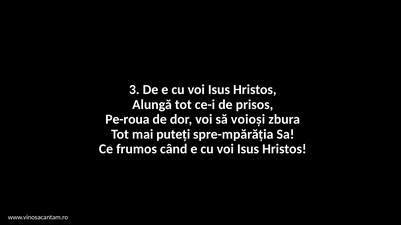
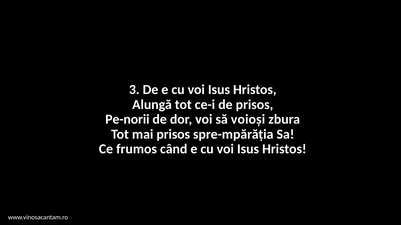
Pe-roua: Pe-roua -> Pe-norii (127, 120)
mai puteți: puteți -> prisos (173, 135)
